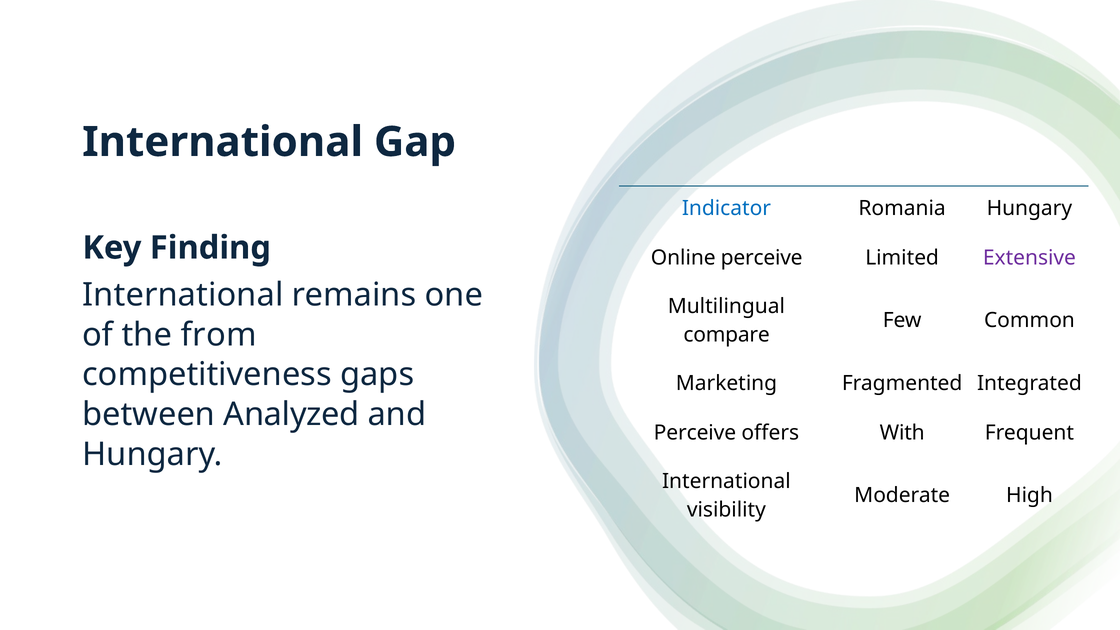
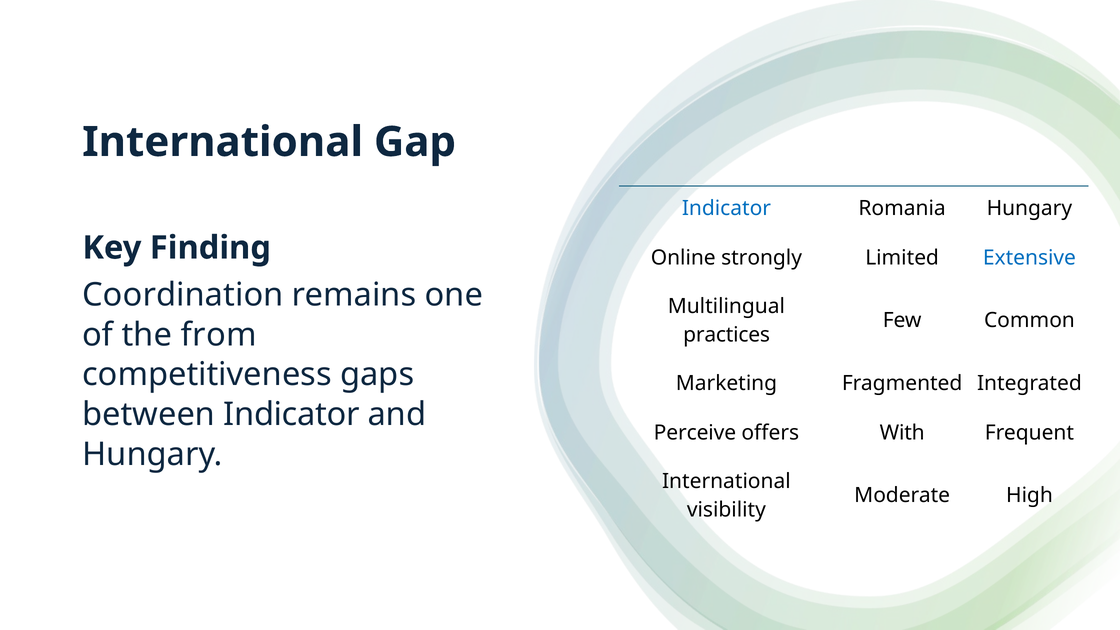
Online perceive: perceive -> strongly (762, 258)
Extensive colour: purple -> blue (1029, 258)
International: International -> Coordination (183, 295)
compare: compare -> practices (727, 335)
between Analyzed: Analyzed -> Indicator (292, 415)
